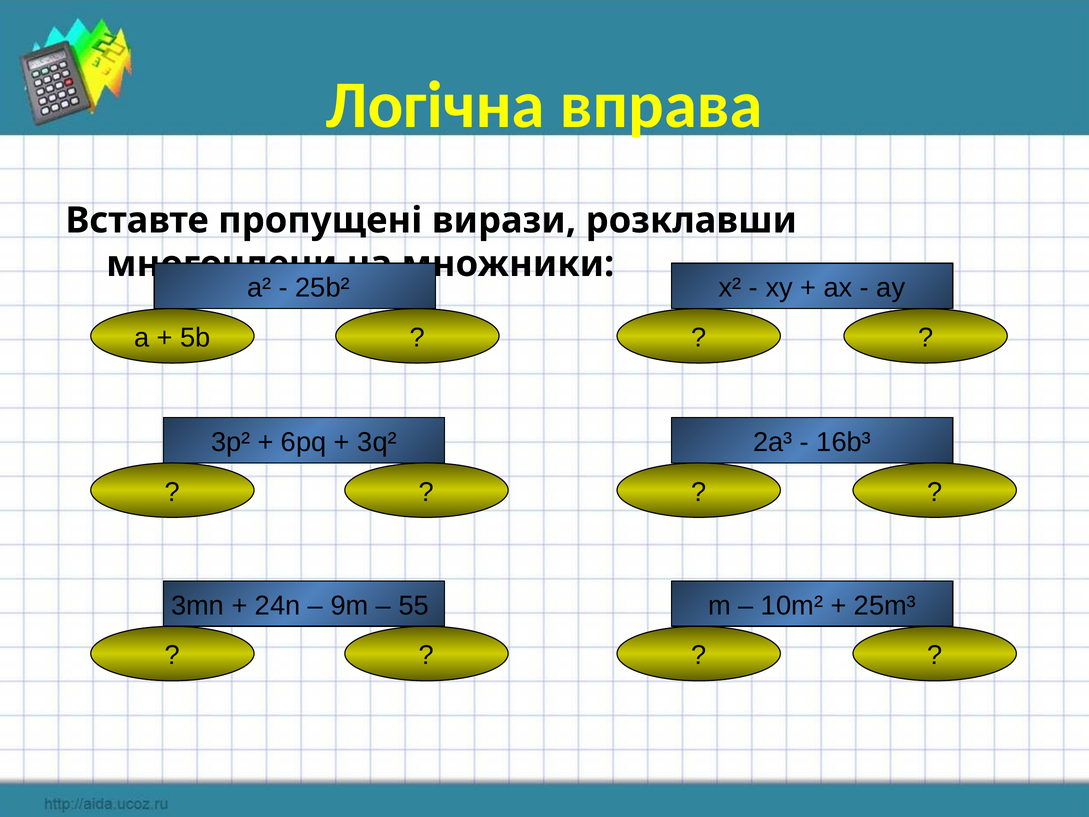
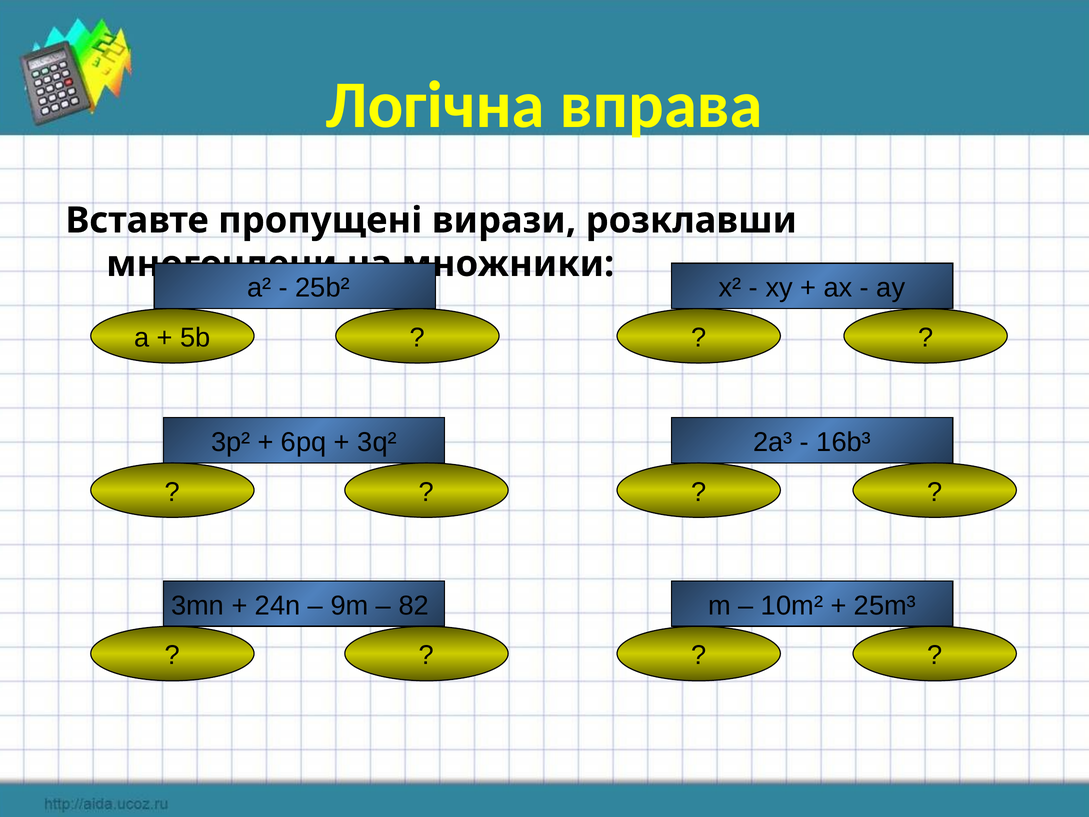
55: 55 -> 82 (414, 605)
